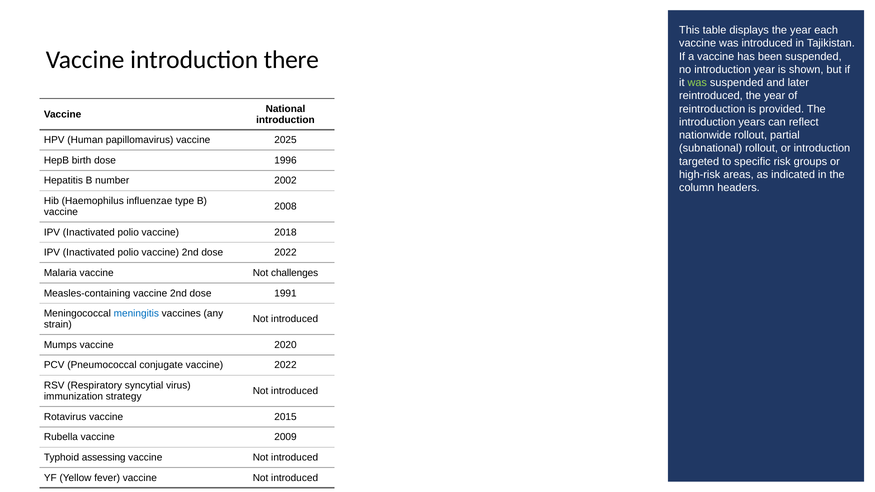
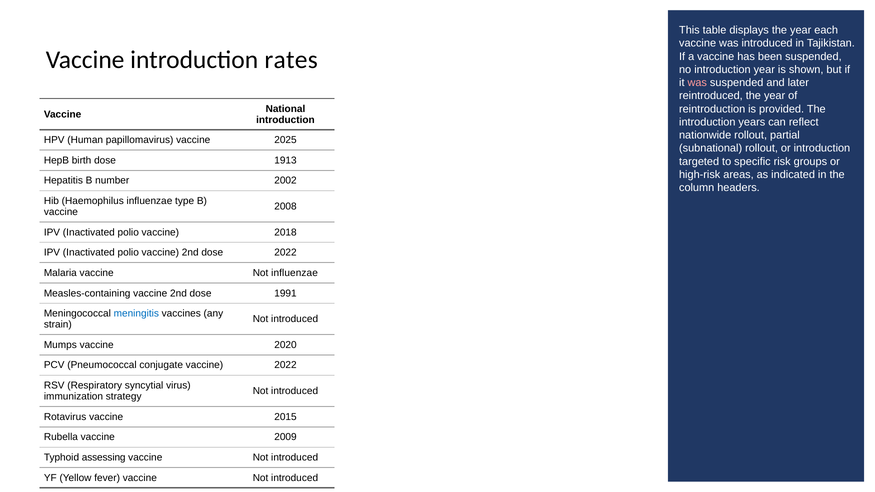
there: there -> rates (291, 60)
was colour: light green -> pink (697, 83)
1996: 1996 -> 1913 (285, 160)
Not challenges: challenges -> influenzae (295, 273)
